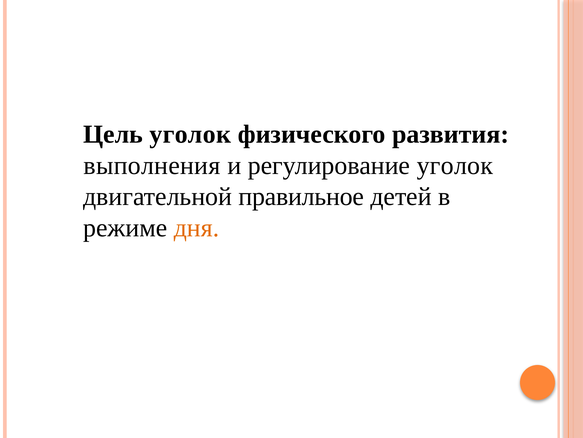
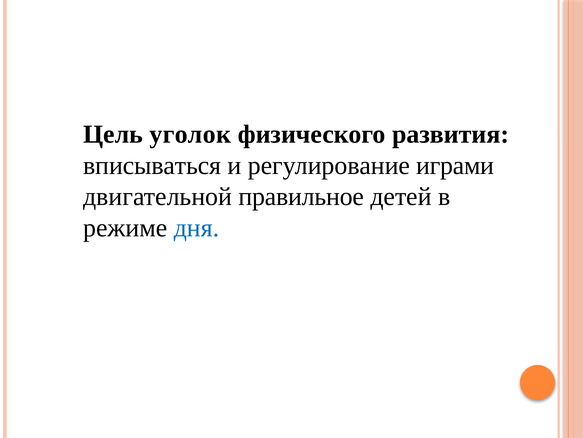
выполнения: выполнения -> вписываться (152, 165)
регулирование уголок: уголок -> играми (455, 165)
дня colour: orange -> blue (196, 227)
